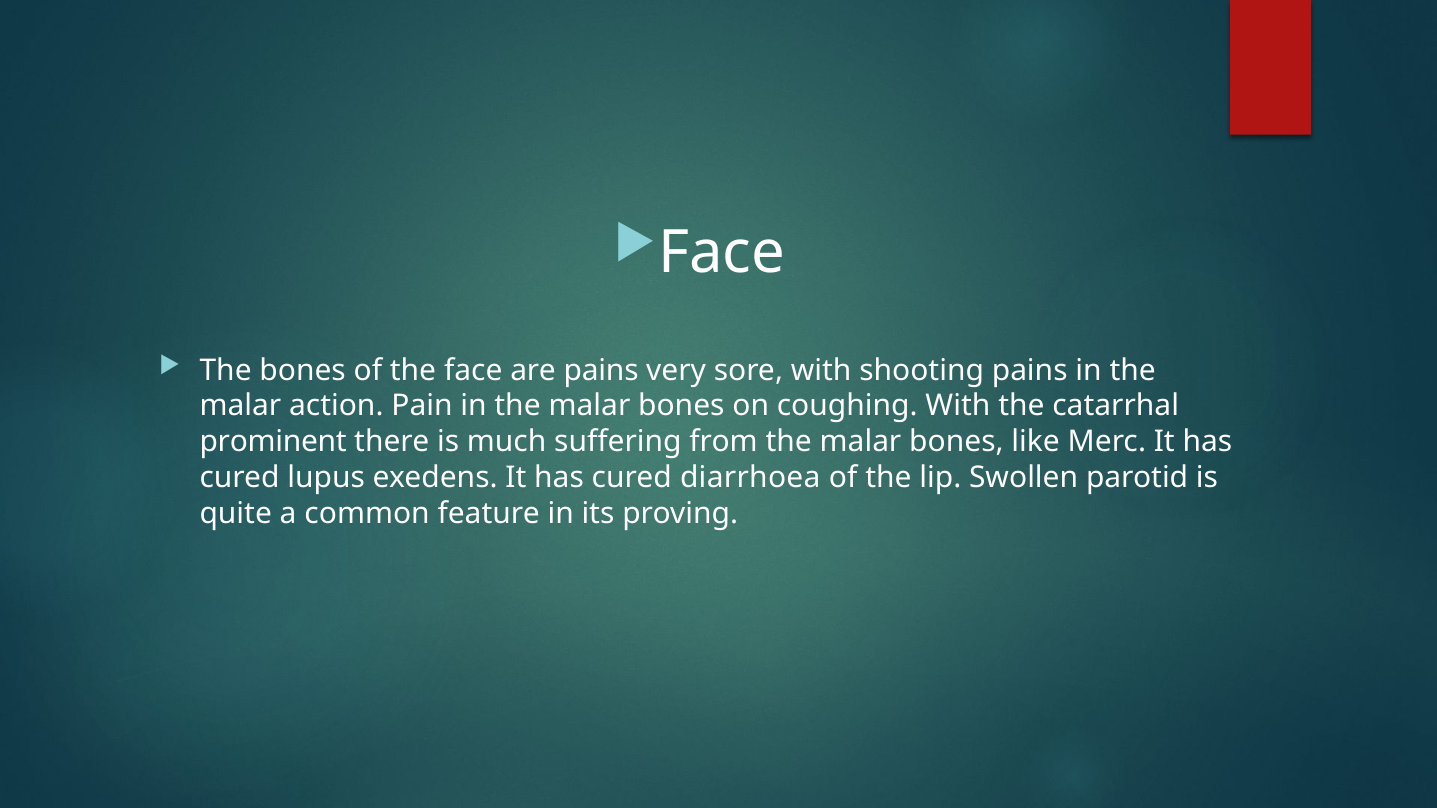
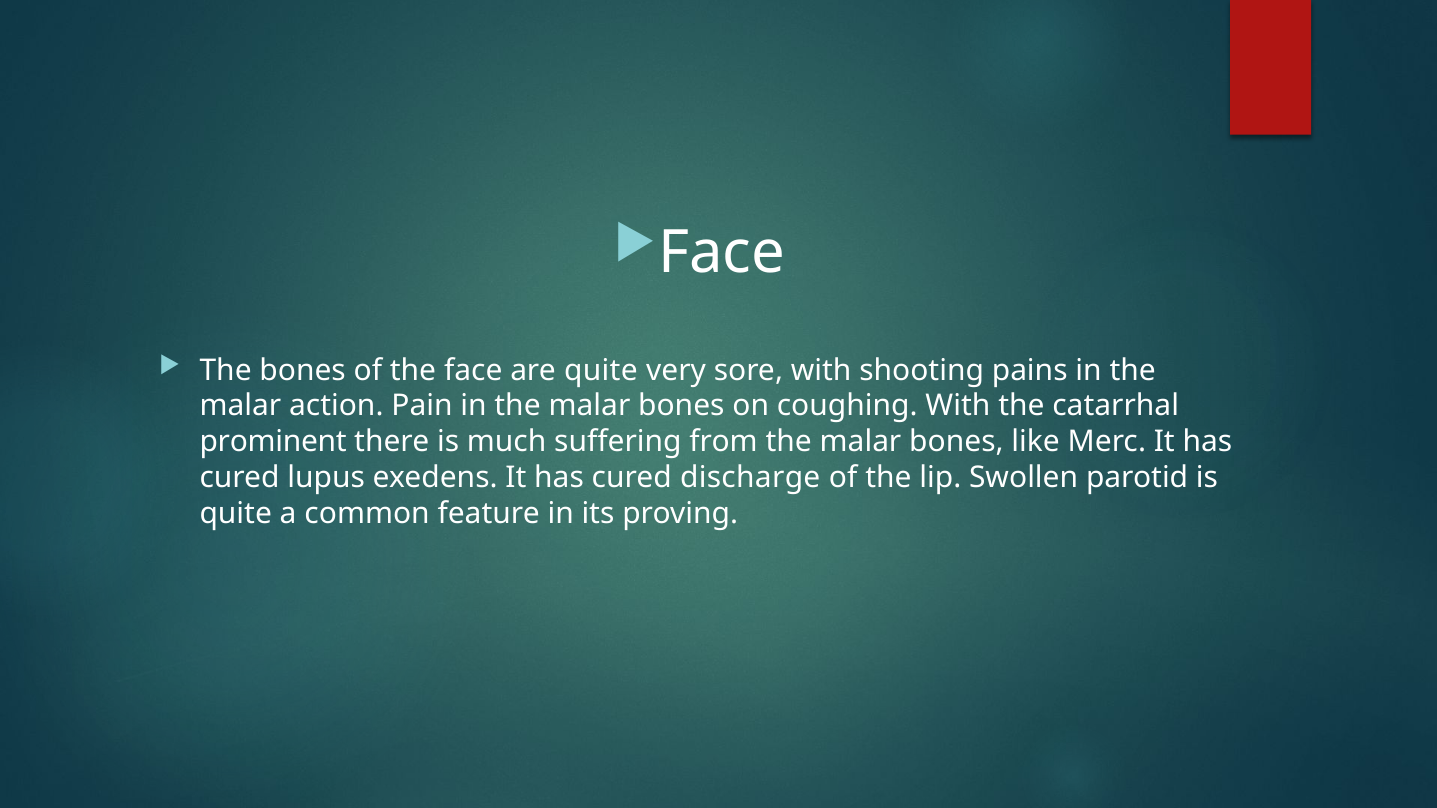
are pains: pains -> quite (601, 370)
diarrhoea: diarrhoea -> discharge (750, 478)
